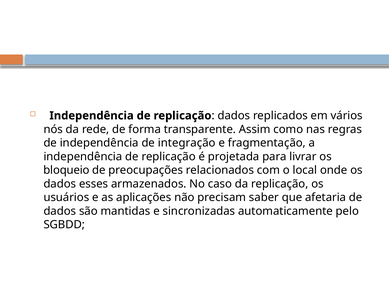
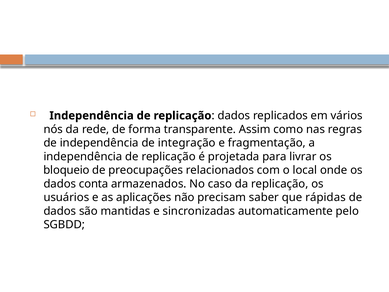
esses: esses -> conta (94, 184)
afetaria: afetaria -> rápidas (326, 197)
